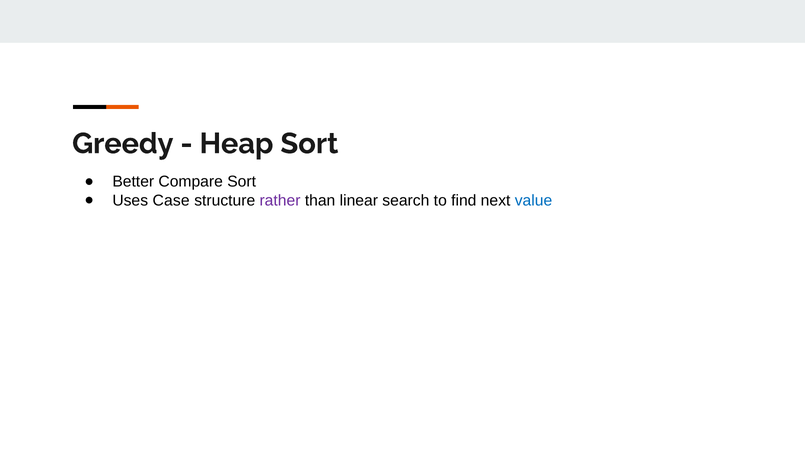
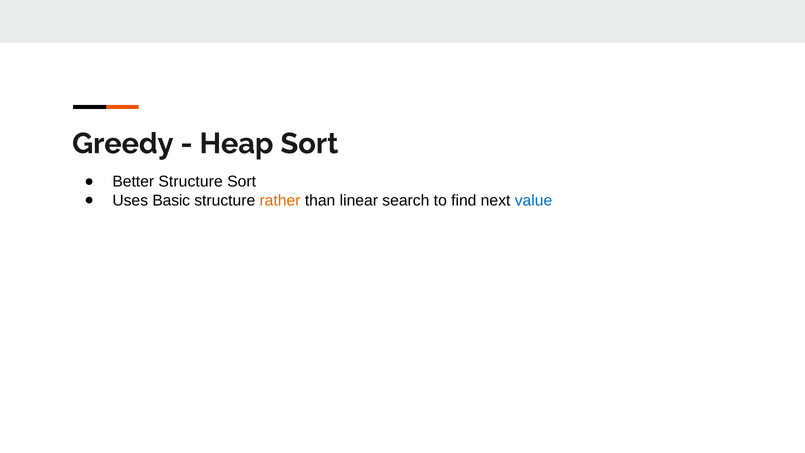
Better Compare: Compare -> Structure (191, 182)
Case: Case -> Basic (171, 201)
rather colour: purple -> orange (280, 201)
